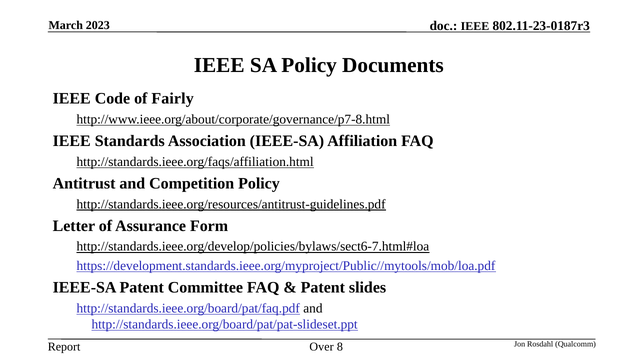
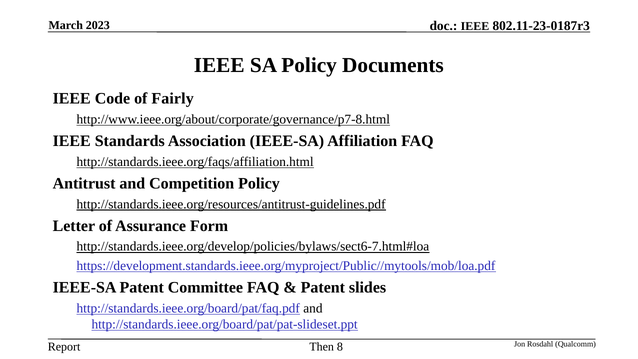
Over: Over -> Then (322, 347)
